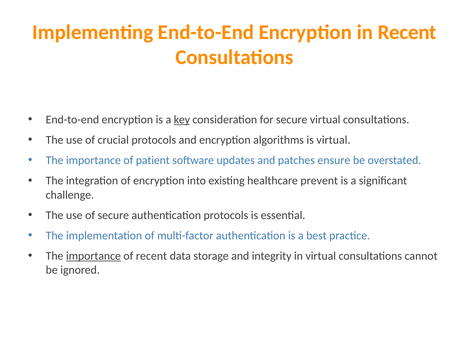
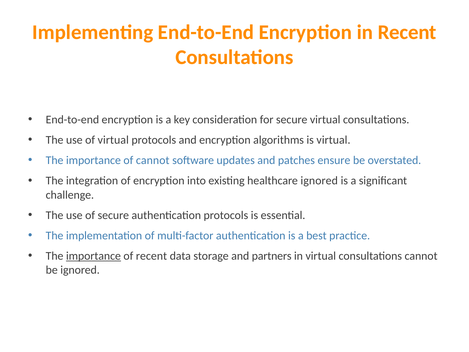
key underline: present -> none (182, 120)
of crucial: crucial -> virtual (113, 140)
of patient: patient -> cannot (153, 160)
healthcare prevent: prevent -> ignored (319, 181)
integrity: integrity -> partners (272, 256)
